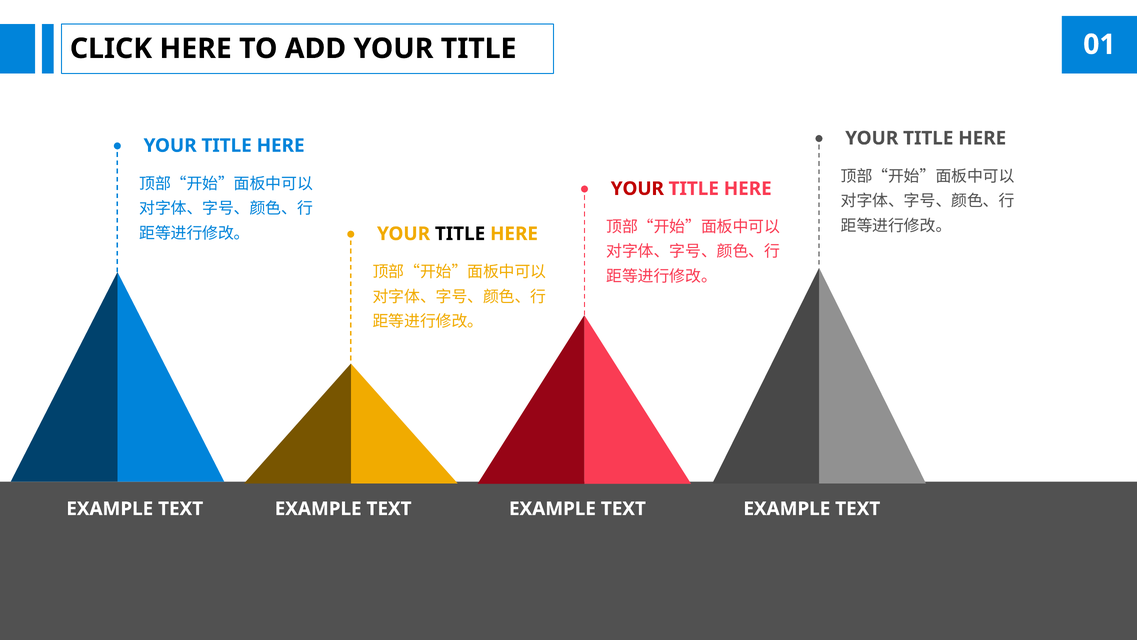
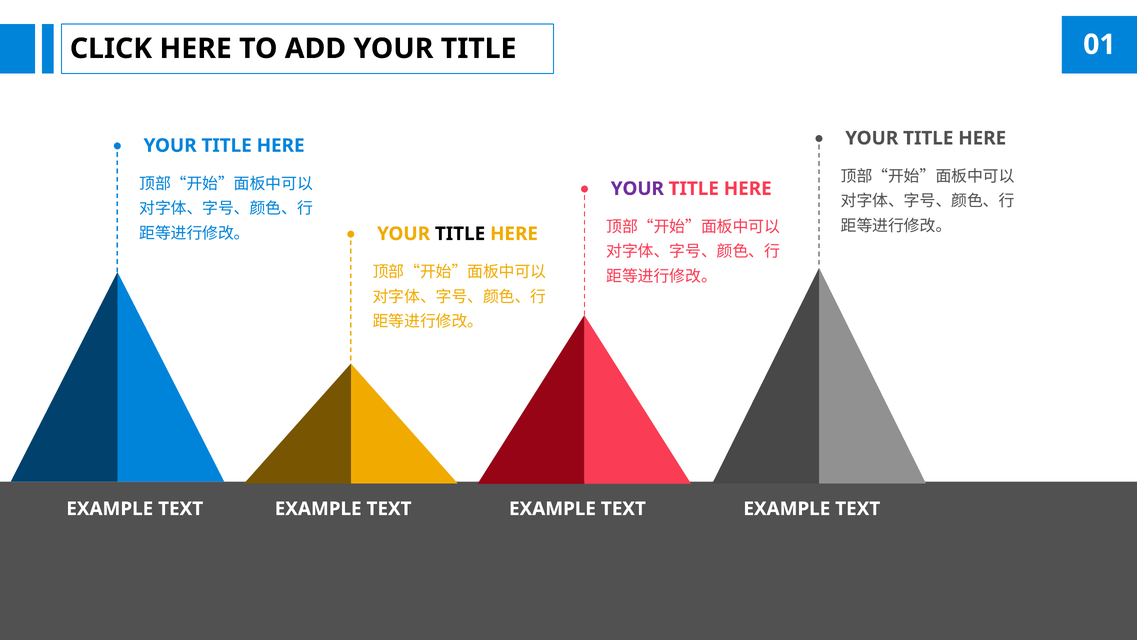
YOUR colour: red -> purple (637, 189)
